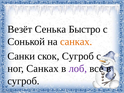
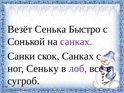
санках colour: orange -> purple (76, 42)
скок Сугроб: Сугроб -> Санках (78, 56)
ног Санках: Санках -> Сеньку (42, 68)
